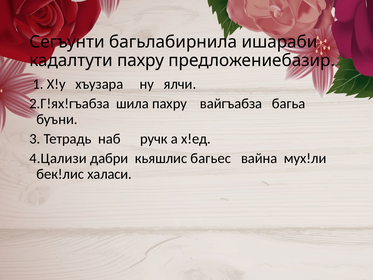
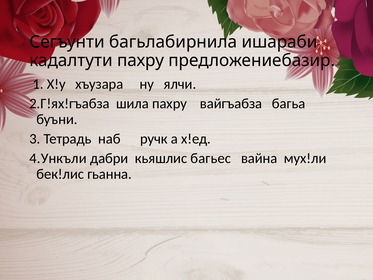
4.Цализи: 4.Цализи -> 4.Ункъли (58, 158)
халаси: халаси -> гьанна (110, 174)
